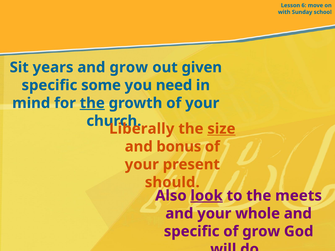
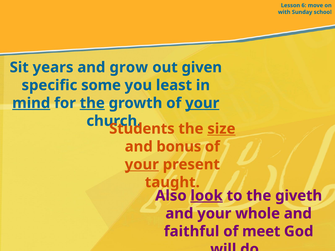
need: need -> least (174, 85)
mind underline: none -> present (31, 103)
your underline: none -> present (202, 103)
Liberally: Liberally -> Students (142, 129)
your underline: none -> present (142, 165)
should: should -> taught (172, 182)
meets: meets -> giveth (299, 196)
specific: specific -> faithful (192, 232)
of grow: grow -> meet (261, 232)
